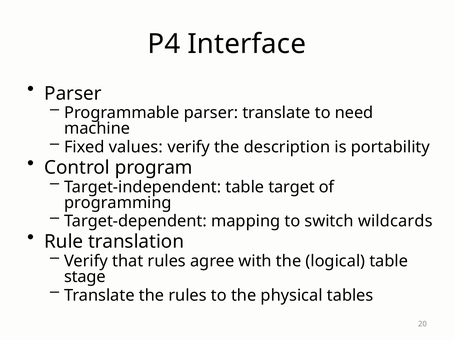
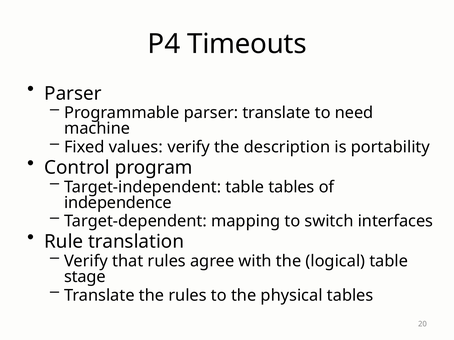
Interface: Interface -> Timeouts (247, 44)
table target: target -> tables (291, 187)
programming: programming -> independence (118, 203)
wildcards: wildcards -> interfaces (395, 222)
